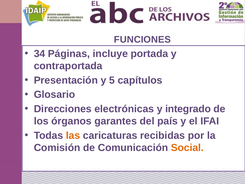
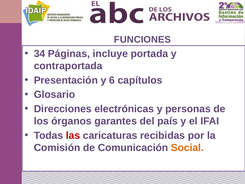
5: 5 -> 6 (112, 80)
integrado: integrado -> personas (188, 109)
las colour: orange -> red (73, 135)
